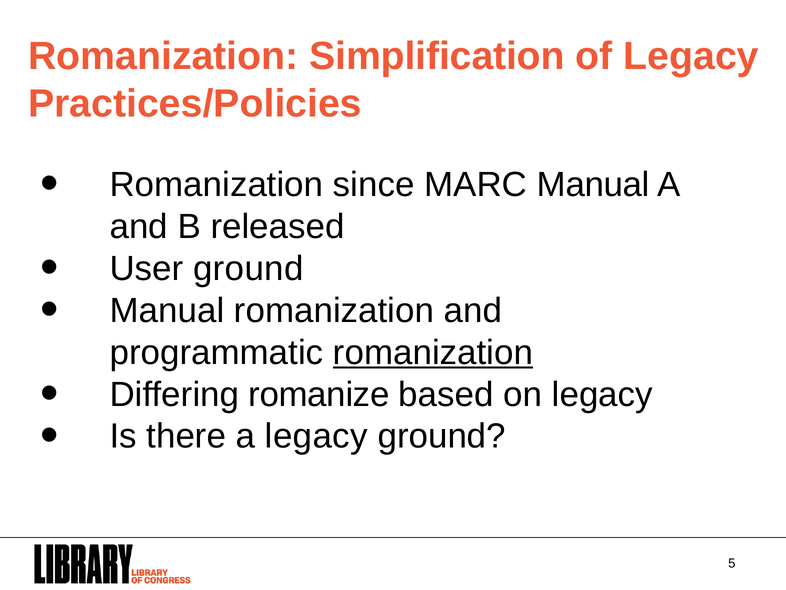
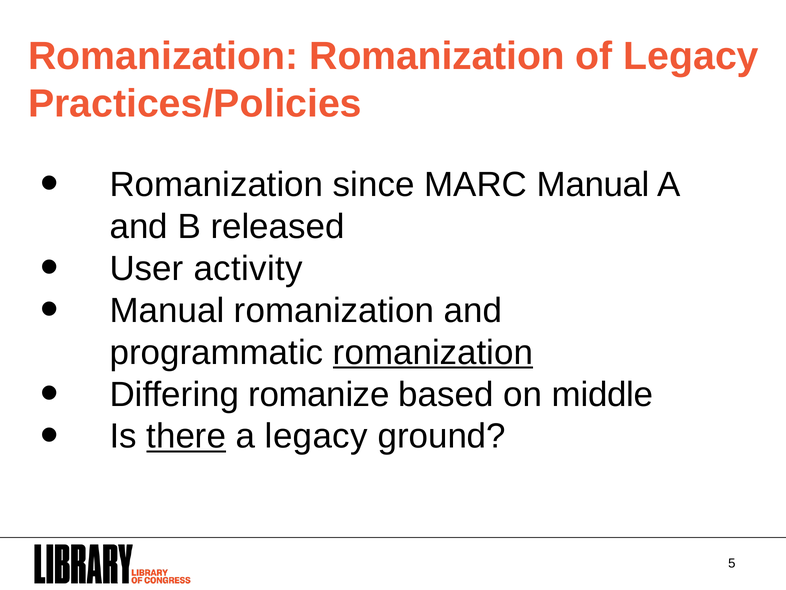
Romanization Simplification: Simplification -> Romanization (437, 56)
User ground: ground -> activity (248, 268)
on legacy: legacy -> middle (603, 394)
there underline: none -> present (186, 436)
